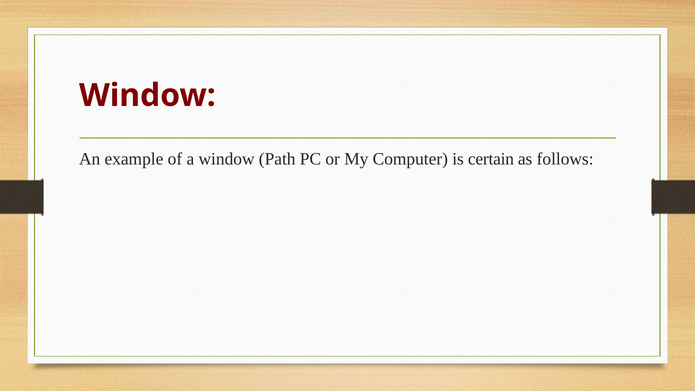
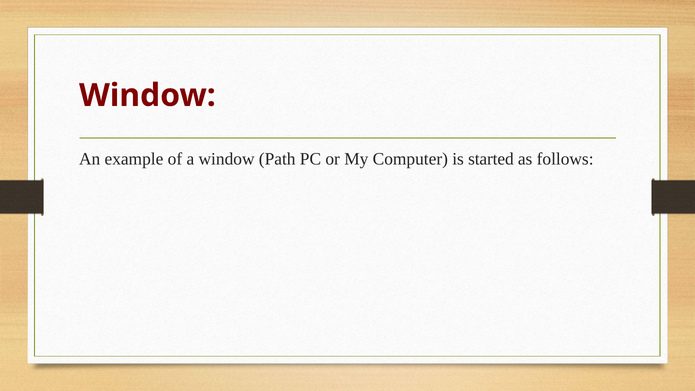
certain: certain -> started (491, 159)
